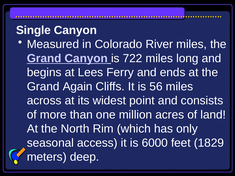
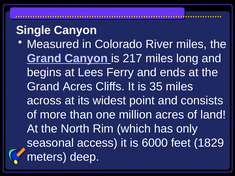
722: 722 -> 217 (133, 58)
Grand Again: Again -> Acres (78, 87)
56: 56 -> 35 (156, 87)
